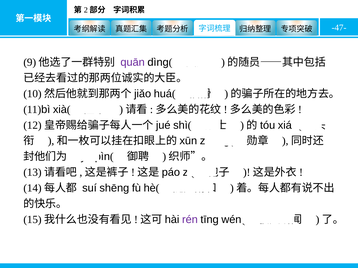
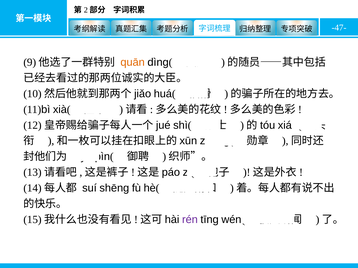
quān colour: purple -> orange (133, 62)
